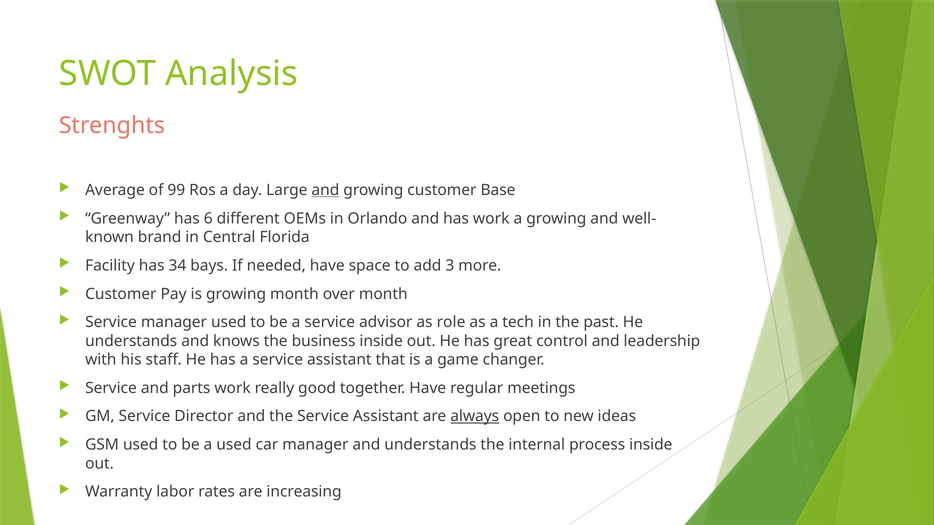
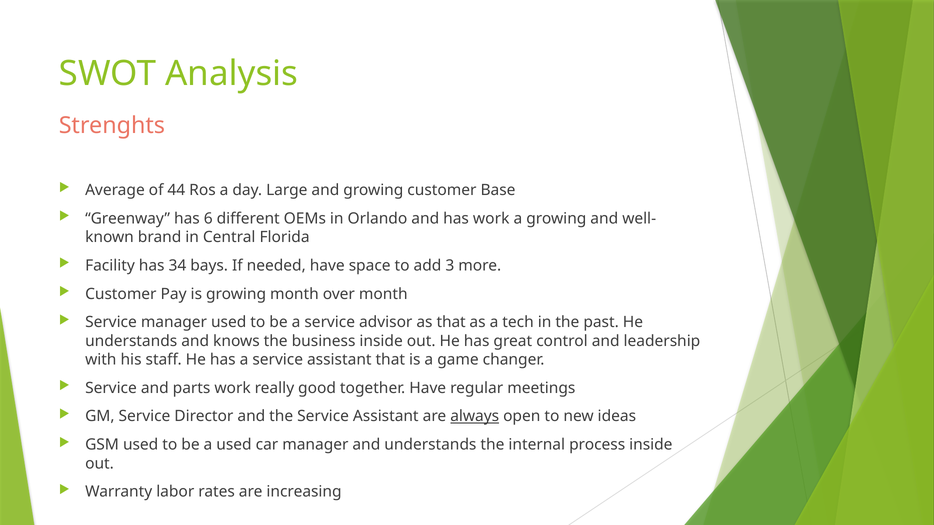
99: 99 -> 44 (176, 190)
and underline: present -> none (325, 190)
as role: role -> that (451, 322)
